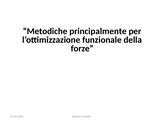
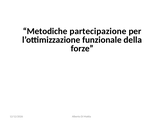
principalmente: principalmente -> partecipazione (98, 31)
